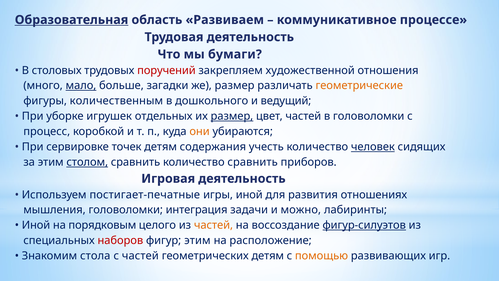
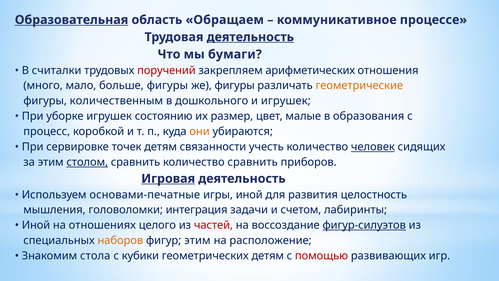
Развиваем: Развиваем -> Обращаем (225, 20)
деятельность underline: none -> present (250, 37)
столовых: столовых -> считалки (57, 70)
художественной: художественной -> арифметических (310, 70)
мало underline: present -> none (81, 86)
больше загадки: загадки -> фигуры (167, 86)
же размер: размер -> фигуры (235, 86)
и ведущий: ведущий -> игрушек (286, 101)
отдельных: отдельных -> состоянию (164, 116)
размер underline: present -> none (232, 116)
цвет частей: частей -> малые (303, 116)
в головоломки: головоломки -> образования (369, 116)
содержания: содержания -> связанности (213, 147)
Игровая underline: none -> present (168, 178)
постигает-печатные: постигает-печатные -> основами-печатные (145, 194)
отношениях: отношениях -> целостность (374, 194)
можно: можно -> счетом (301, 210)
порядковым: порядковым -> отношениях (102, 225)
частей colour: orange -> red (213, 225)
наборов colour: red -> orange (120, 240)
с частей: частей -> кубики (140, 256)
помощью colour: orange -> red (322, 256)
